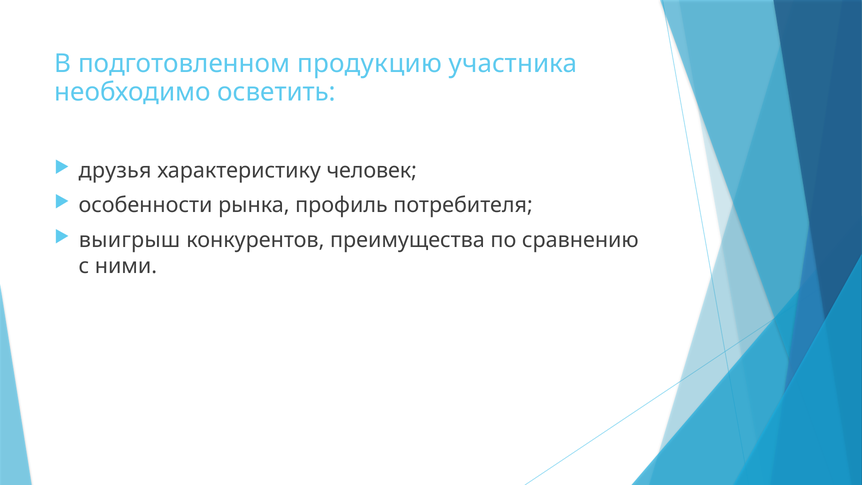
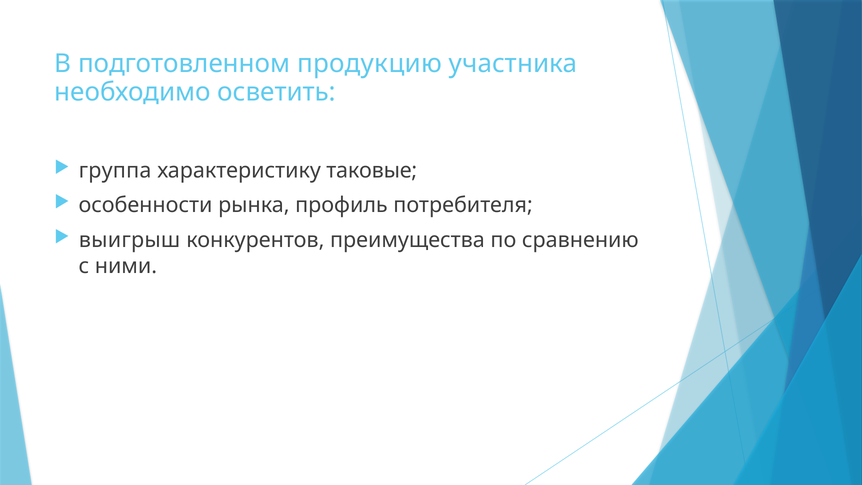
друзья: друзья -> группа (115, 170)
человек: человек -> таковые (372, 170)
